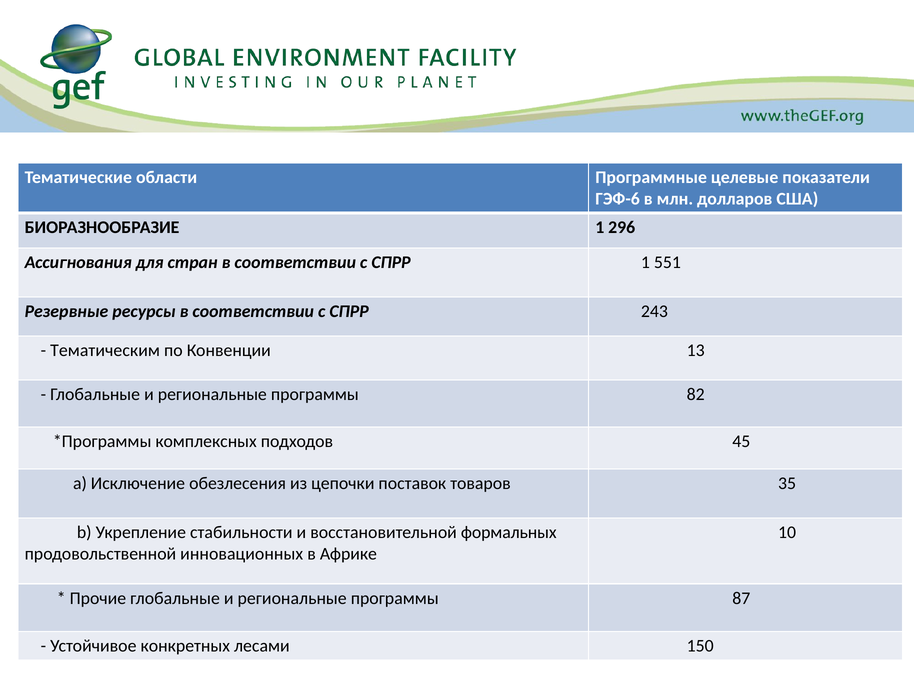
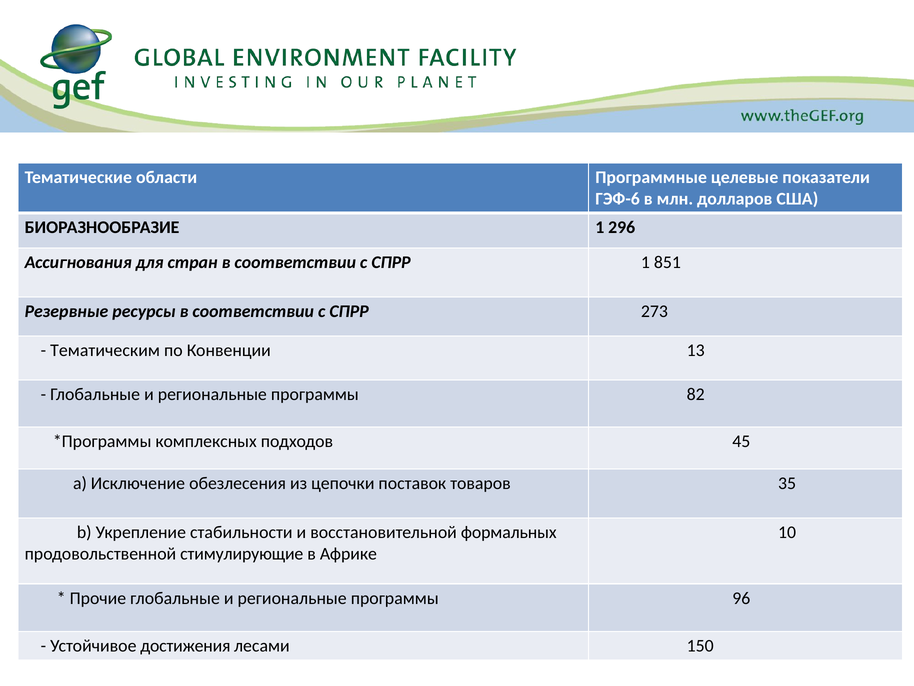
551: 551 -> 851 (667, 262)
243: 243 -> 273 (654, 311)
инновационных: инновационных -> стимулирующие (242, 554)
87: 87 -> 96 (741, 598)
конкретных: конкретных -> достижения (185, 646)
